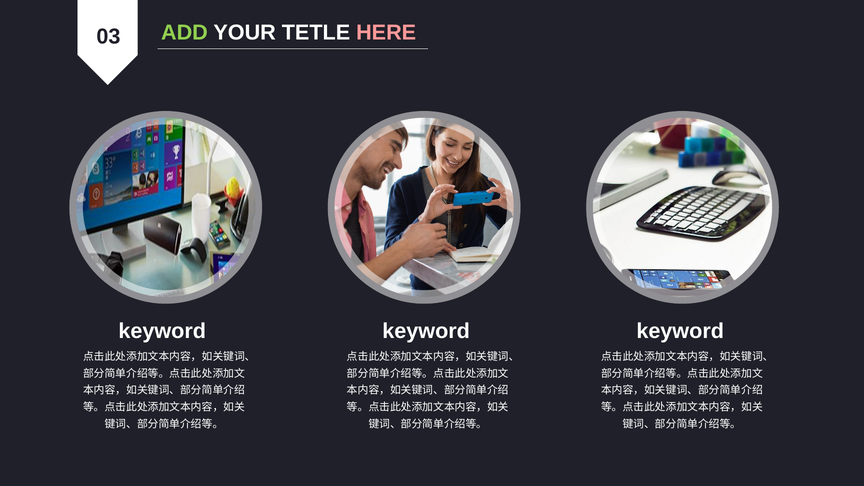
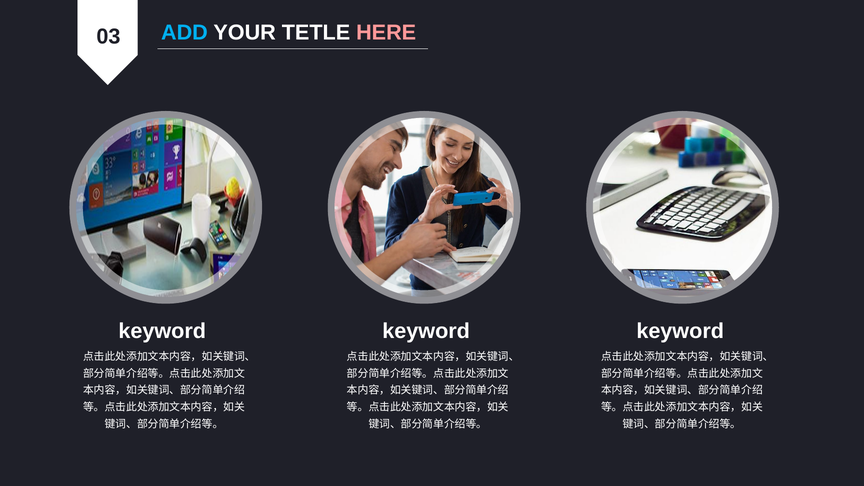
ADD colour: light green -> light blue (184, 32)
